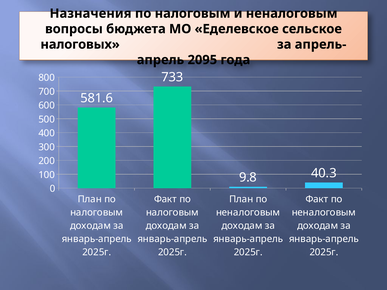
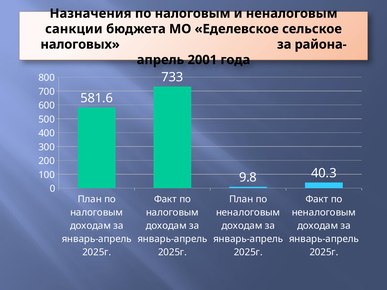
вопросы: вопросы -> санкции (74, 29)
апрель-: апрель- -> района- (321, 44)
2095: 2095 -> 2001 (202, 60)
